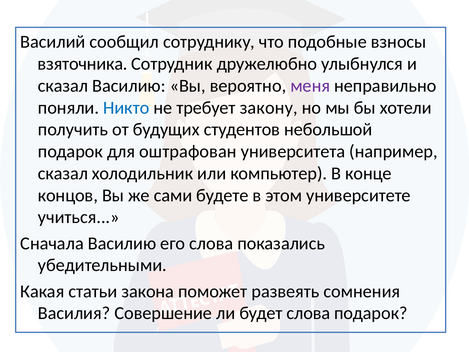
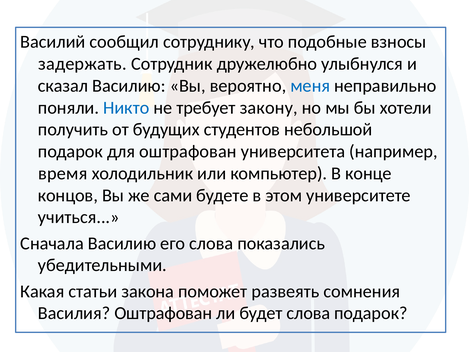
взяточника: взяточника -> задержать (82, 64)
меня colour: purple -> blue (310, 86)
сказал: сказал -> время (63, 173)
Василия Совершение: Совершение -> Оштрафован (163, 313)
